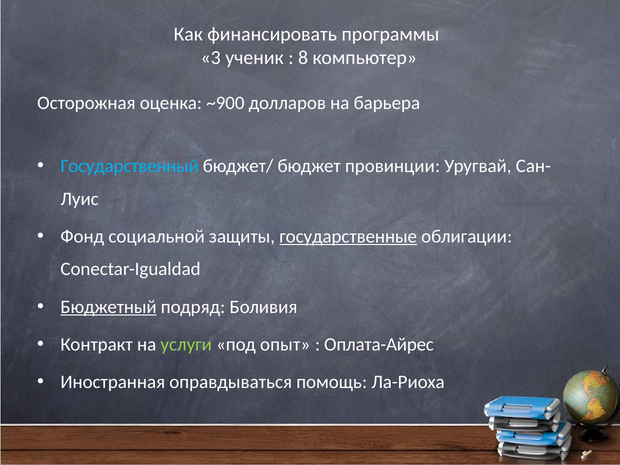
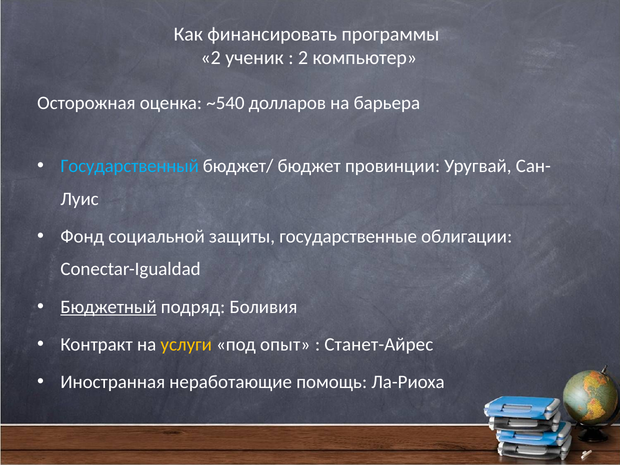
3: 3 -> 2 (211, 58)
8: 8 -> 2 (303, 58)
~900: ~900 -> ~540 (225, 103)
государственные underline: present -> none (348, 236)
услуги colour: light green -> yellow (186, 344)
Оплата-Айрес: Оплата-Айрес -> Станет-Айрес (379, 344)
оправдываться: оправдываться -> неработающие (231, 382)
